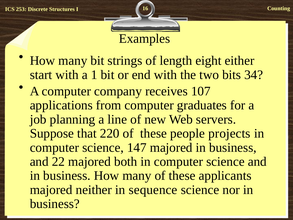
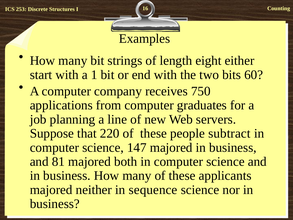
34: 34 -> 60 (254, 75)
107: 107 -> 750 (201, 91)
projects: projects -> subtract (229, 133)
22: 22 -> 81 (58, 161)
